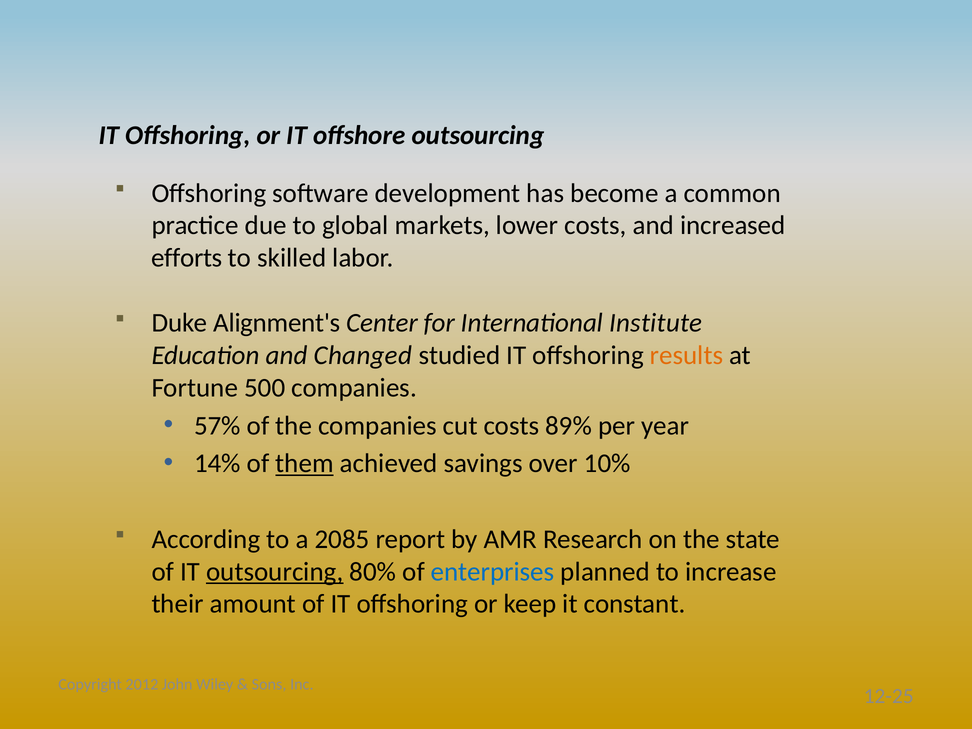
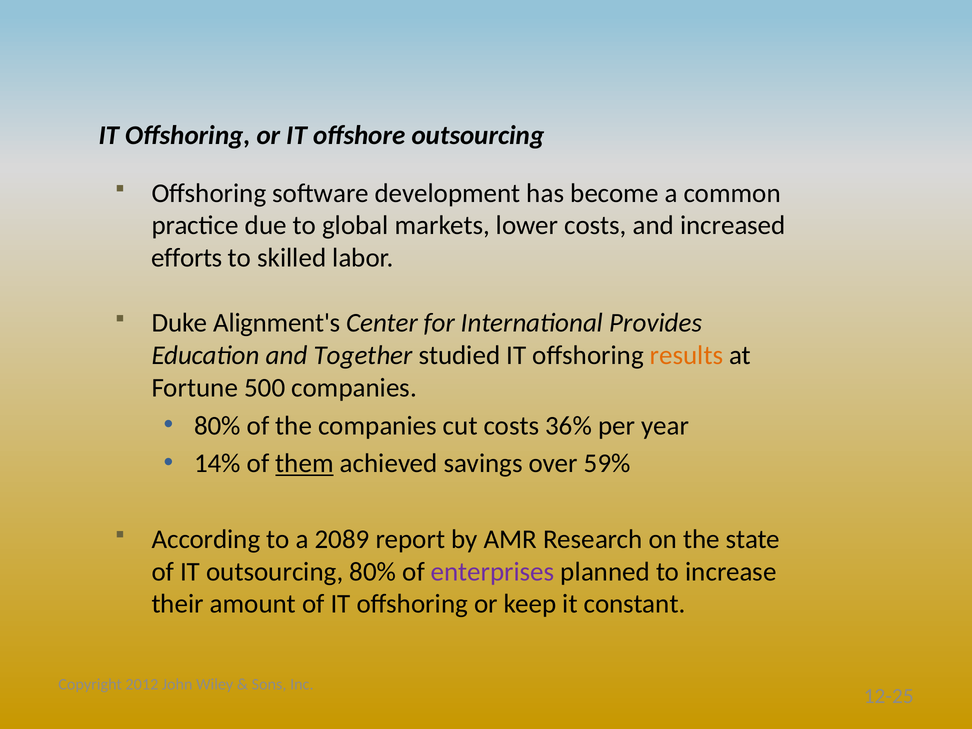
Institute: Institute -> Provides (656, 323)
Changed: Changed -> Together (363, 355)
57%: 57% -> 80% (217, 426)
89%: 89% -> 36% (569, 426)
10%: 10% -> 59% (607, 463)
2085: 2085 -> 2089 (342, 539)
outsourcing underline: present -> none (275, 572)
enterprises colour: blue -> purple (493, 572)
